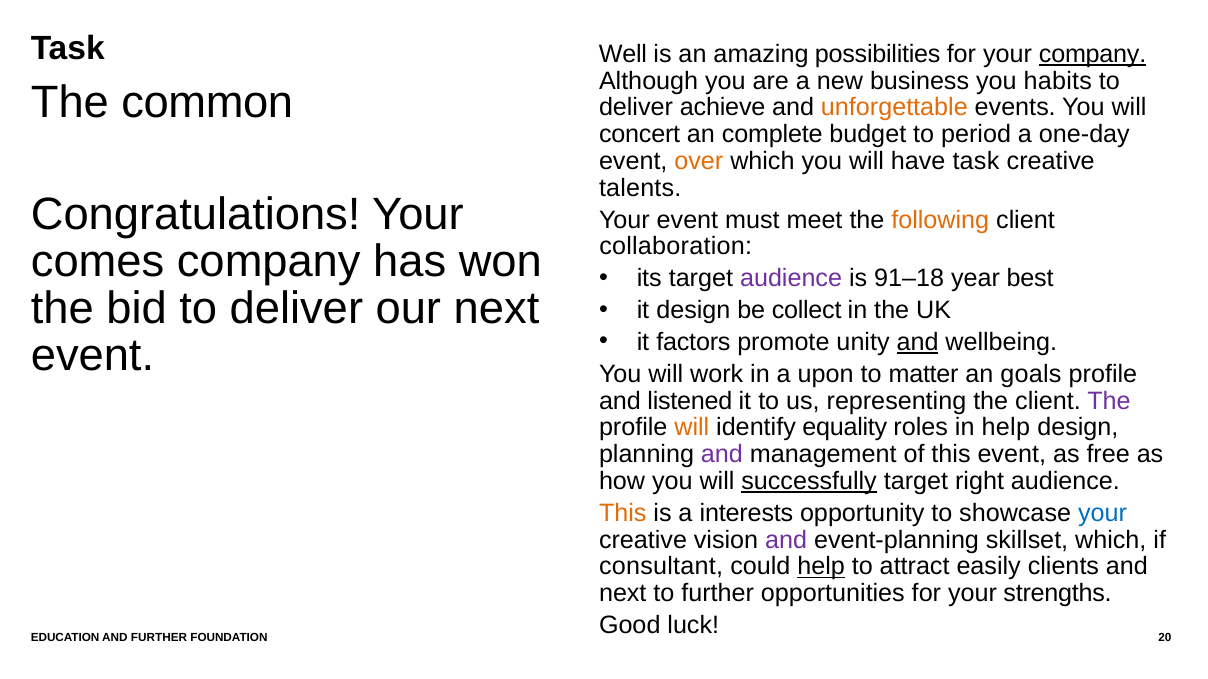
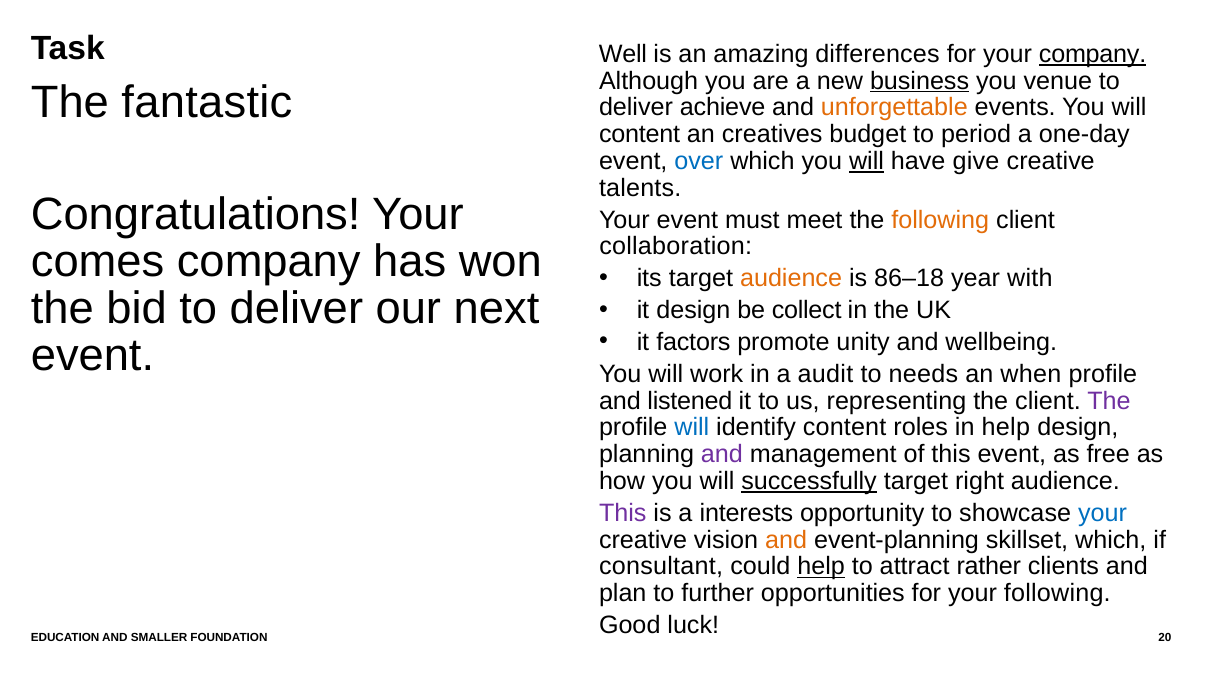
possibilities: possibilities -> differences (877, 54)
business underline: none -> present (920, 81)
habits: habits -> venue (1058, 81)
common: common -> fantastic (207, 102)
concert: concert -> content (640, 134)
complete: complete -> creatives (772, 134)
over colour: orange -> blue (699, 161)
will underline: none -> present (866, 161)
have task: task -> give (976, 161)
audience colour: purple -> orange (791, 279)
91–18: 91–18 -> 86–18 (909, 279)
best: best -> with (1030, 279)
and underline: present -> none (918, 342)
upon: upon -> audit (826, 374)
matter: matter -> needs (923, 374)
goals: goals -> when (1031, 374)
will colour: orange -> blue (692, 428)
identify equality: equality -> content (845, 428)
This colour: orange -> purple (623, 513)
and colour: purple -> orange (786, 540)
easily: easily -> rather (989, 567)
next: next -> plan (623, 594)
your strengths: strengths -> following (1057, 594)
AND FURTHER: FURTHER -> SMALLER (159, 638)
